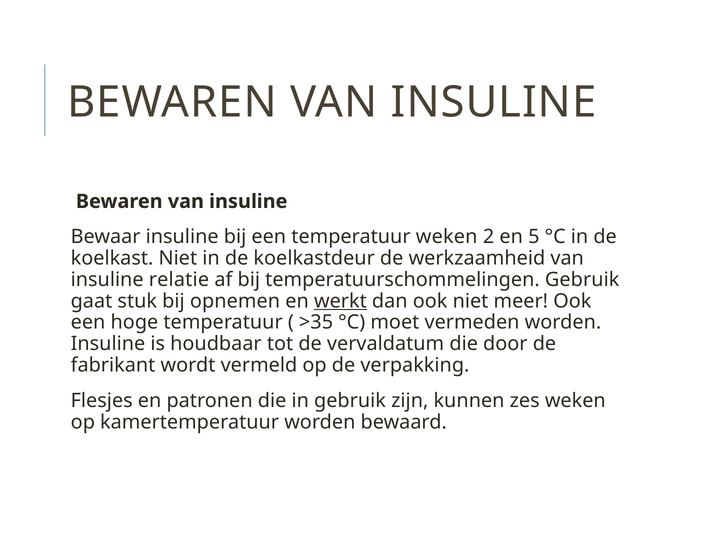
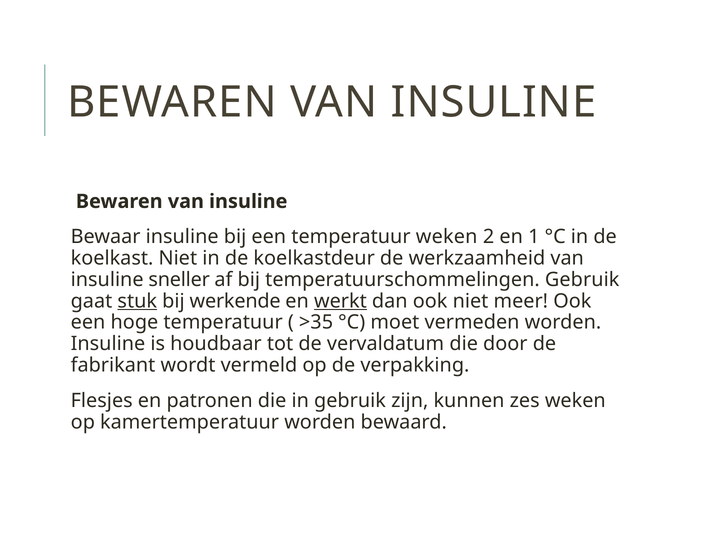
5: 5 -> 1 (534, 237)
relatie: relatie -> sneller (179, 280)
stuk underline: none -> present (137, 301)
opnemen: opnemen -> werkende (235, 301)
